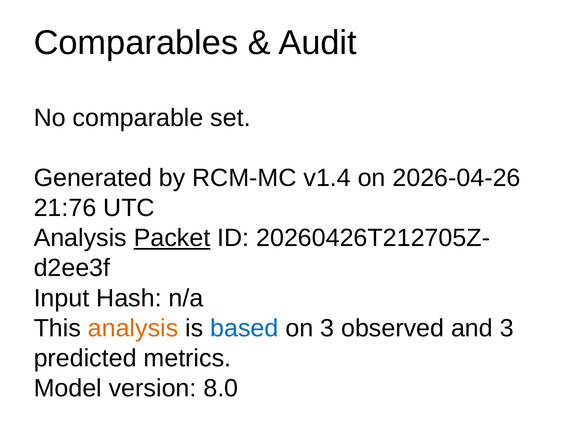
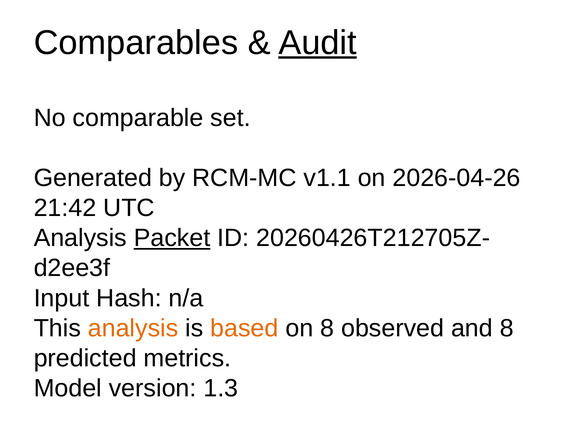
Audit underline: none -> present (318, 43)
v1.4: v1.4 -> v1.1 (327, 178)
21:76: 21:76 -> 21:42 (65, 208)
based colour: blue -> orange (244, 328)
on 3: 3 -> 8 (327, 328)
and 3: 3 -> 8 (507, 328)
8.0: 8.0 -> 1.3 (221, 388)
